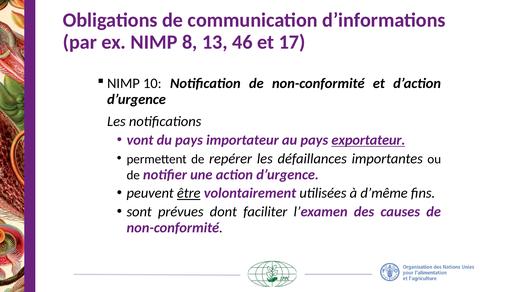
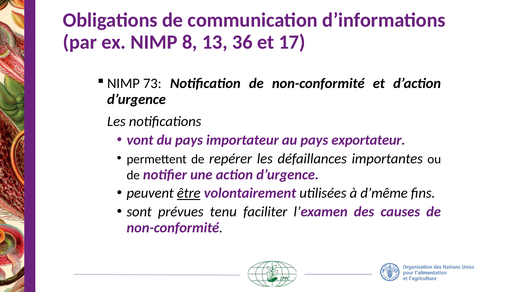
46: 46 -> 36 (242, 42)
10: 10 -> 73 (152, 84)
exportateur underline: present -> none (368, 140)
dont: dont -> tenu (223, 212)
